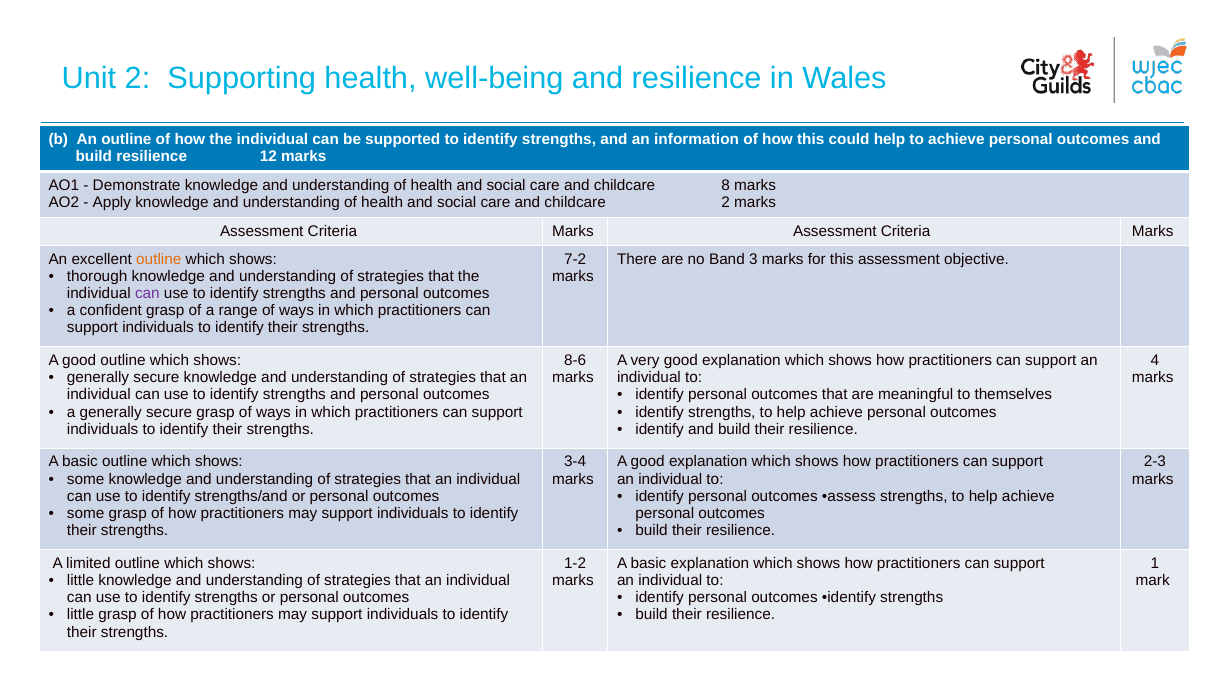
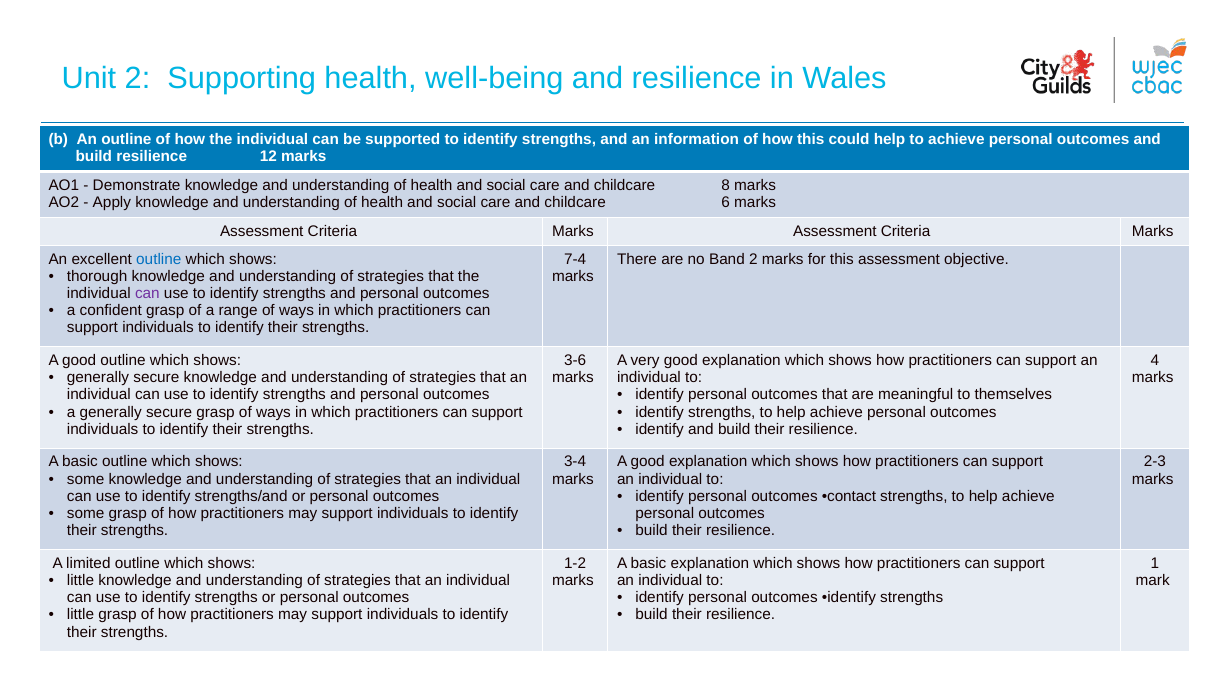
childcare 2: 2 -> 6 (726, 203)
outline colour: orange -> blue (159, 259)
7-2: 7-2 -> 7-4 (575, 259)
Band 3: 3 -> 2 (753, 259)
8-6: 8-6 -> 3-6 (575, 361)
assess: assess -> contact (849, 496)
